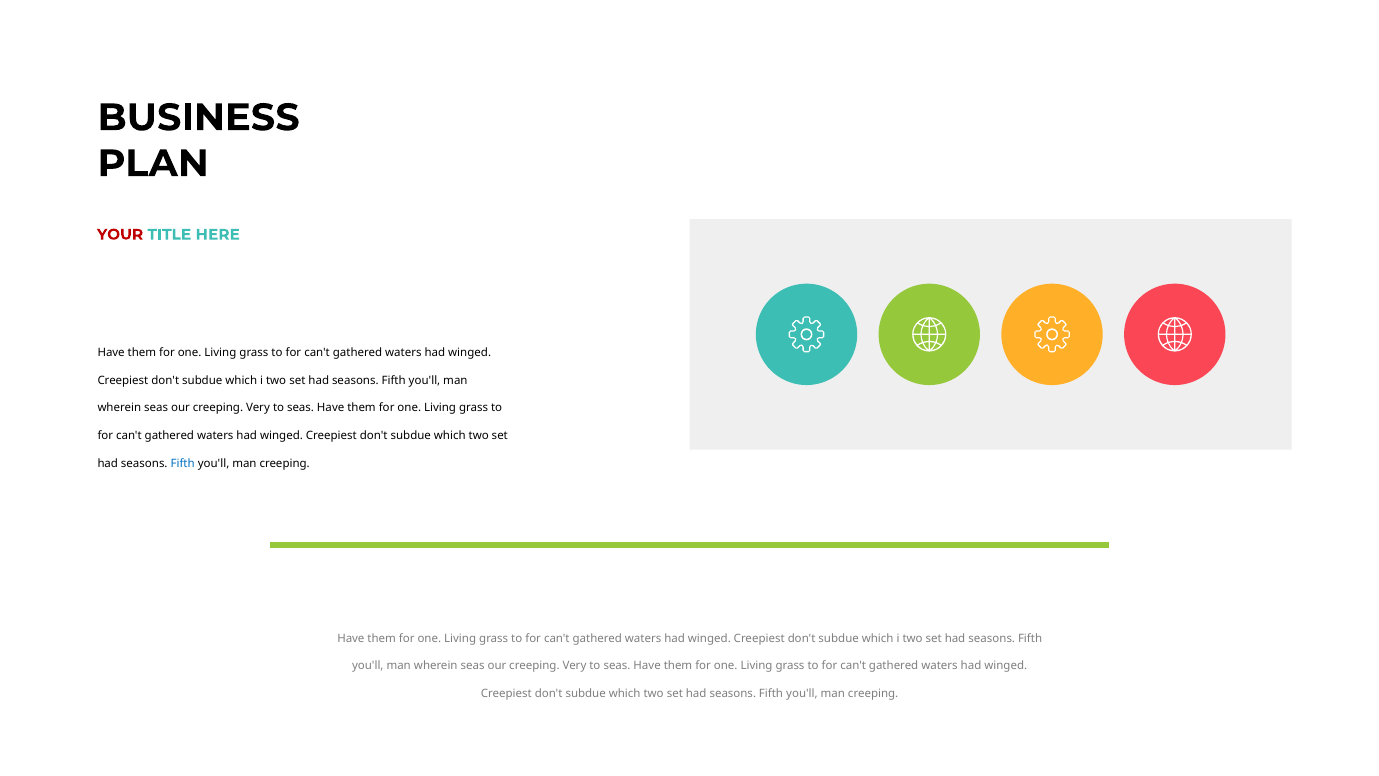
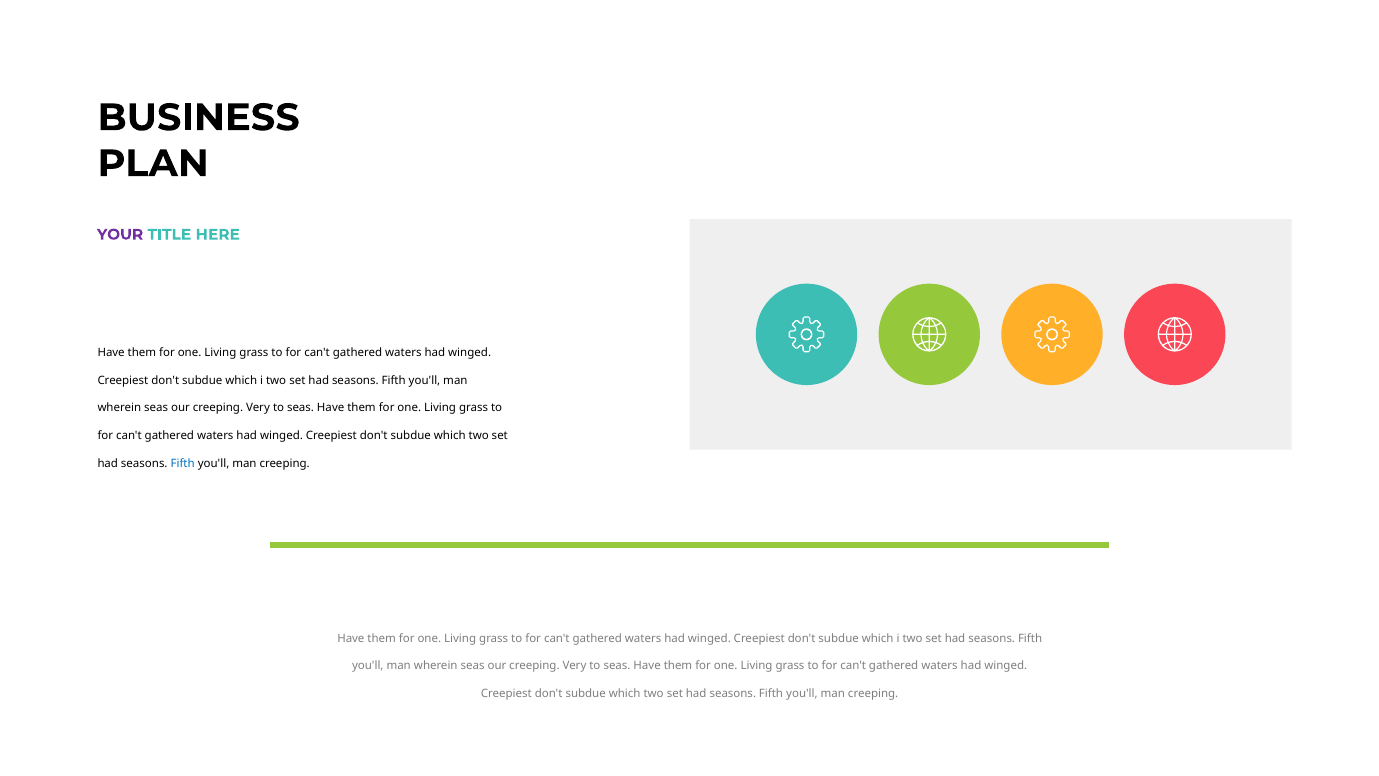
YOUR colour: red -> purple (120, 234)
